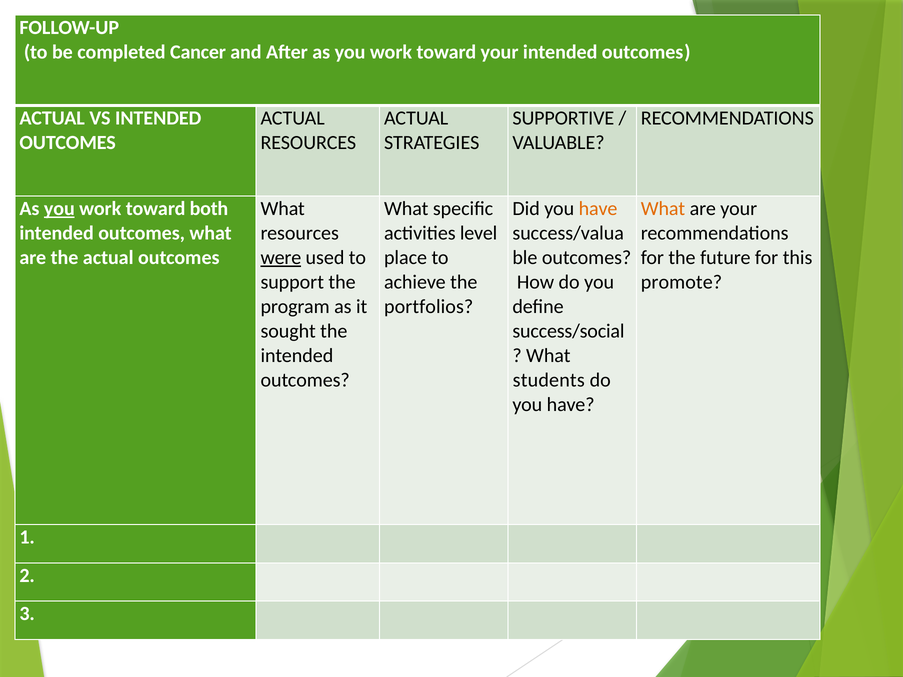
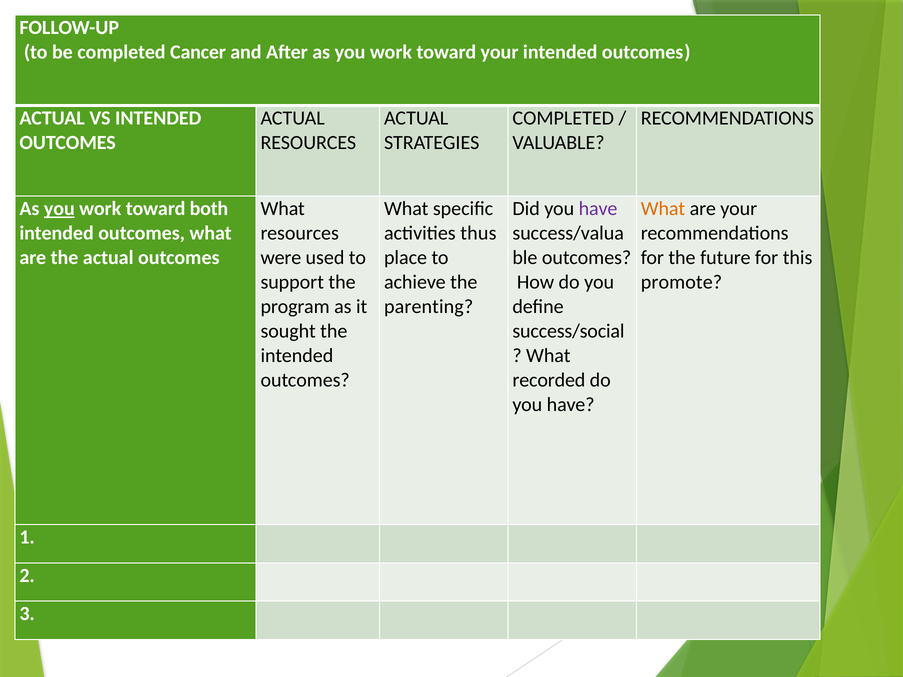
SUPPORTIVE: SUPPORTIVE -> COMPLETED (563, 118)
have colour: orange -> purple (598, 209)
level: level -> thus (478, 233)
were underline: present -> none (281, 258)
portfolios: portfolios -> parenting (429, 307)
students: students -> recorded (549, 380)
